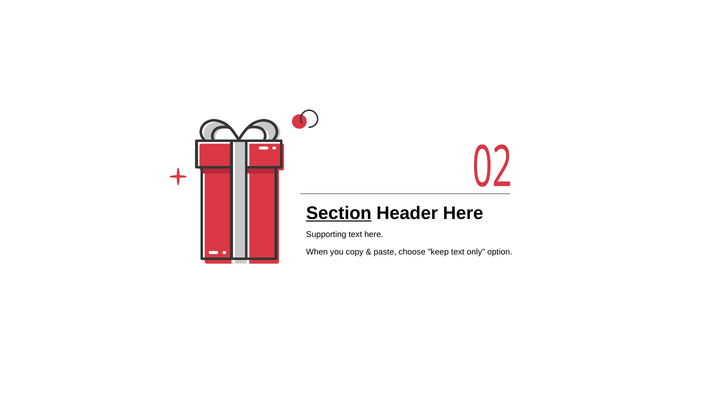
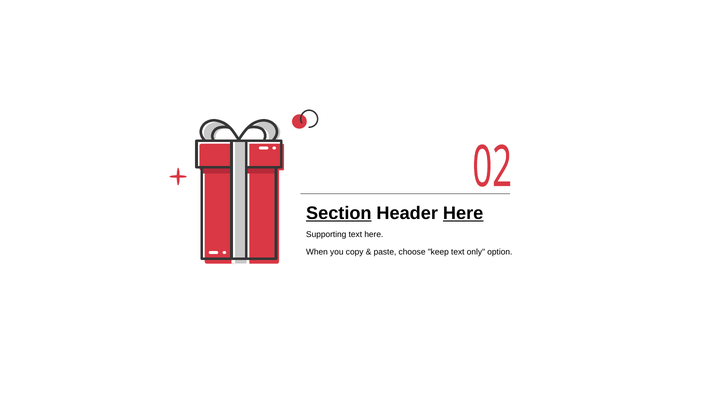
Here underline: none -> present (463, 213)
